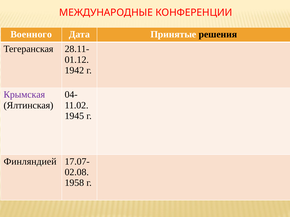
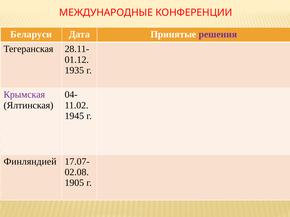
Военного: Военного -> Беларуси (31, 34)
решения colour: black -> purple (218, 34)
1942: 1942 -> 1935 (74, 70)
1958: 1958 -> 1905 (74, 183)
